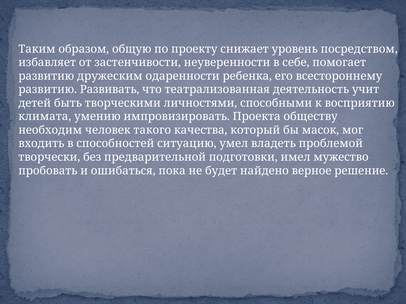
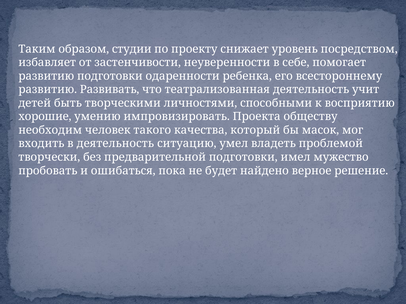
общую: общую -> студии (132, 49)
развитию дружеским: дружеским -> подготовки (110, 76)
климата: климата -> хорошие (45, 117)
в способностей: способностей -> деятельность (115, 144)
